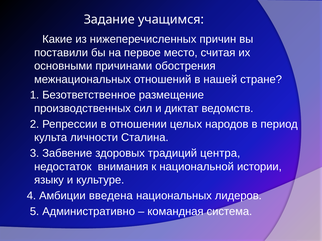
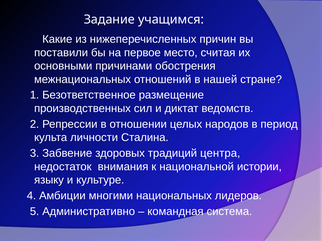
введена: введена -> многими (111, 196)
